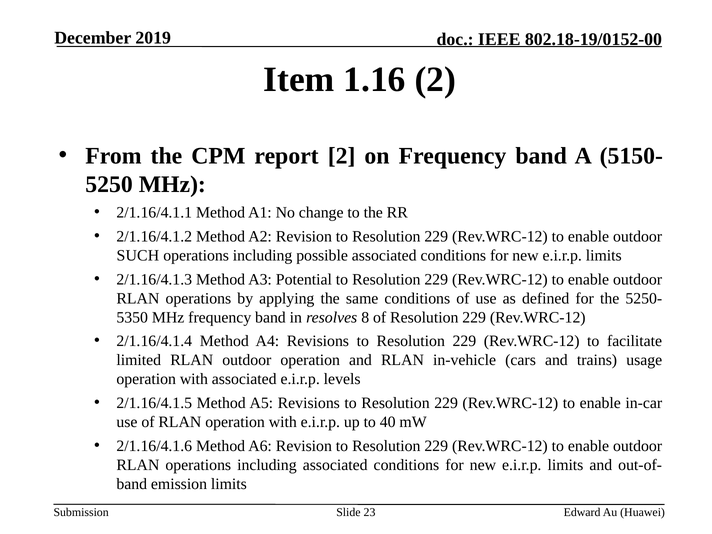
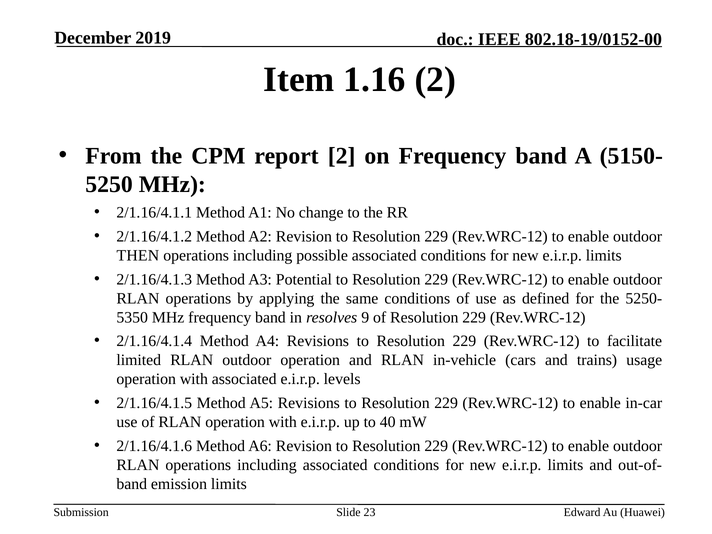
SUCH: SUCH -> THEN (138, 255)
8: 8 -> 9 (365, 317)
